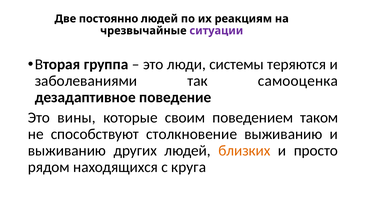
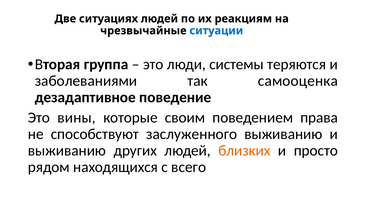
постоянно: постоянно -> ситуациях (109, 19)
ситуации colour: purple -> blue (216, 31)
таком: таком -> права (319, 117)
столкновение: столкновение -> заслуженного (192, 134)
круга: круга -> всего (189, 167)
